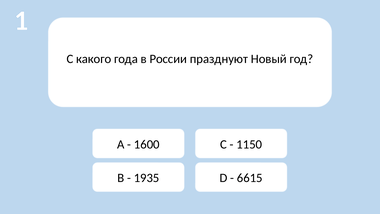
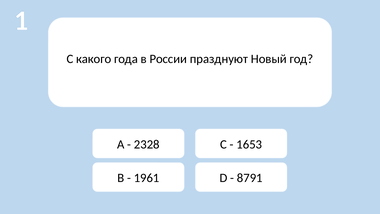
1600: 1600 -> 2328 (147, 144)
1150: 1150 -> 1653 (249, 144)
1935: 1935 -> 1961 (147, 178)
6615: 6615 -> 8791 (250, 178)
